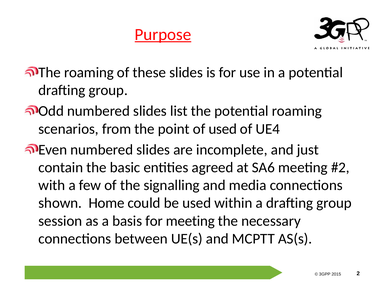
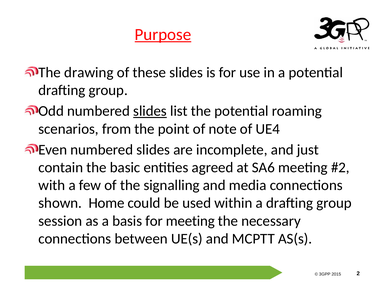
The roaming: roaming -> drawing (89, 73)
slides underline: none -> present (150, 111)
of used: used -> note (223, 129)
